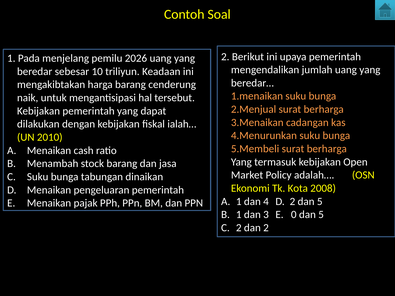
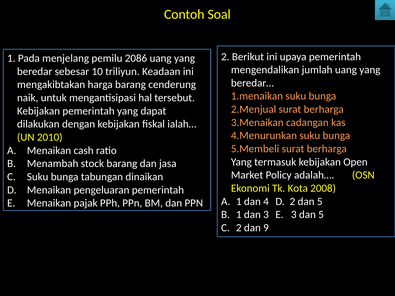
2026: 2026 -> 2086 (136, 58)
E 0: 0 -> 3 (294, 215)
dan 2: 2 -> 9 (266, 228)
